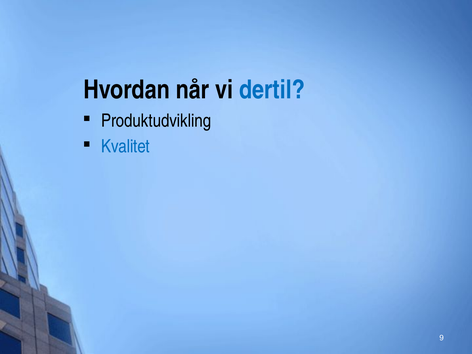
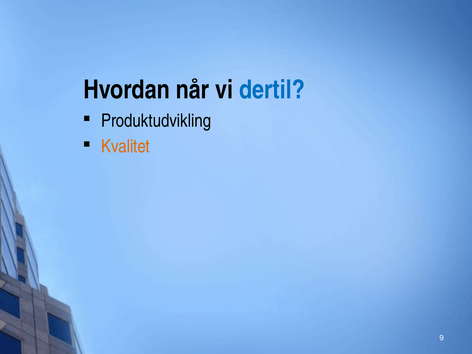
Kvalitet colour: blue -> orange (125, 147)
